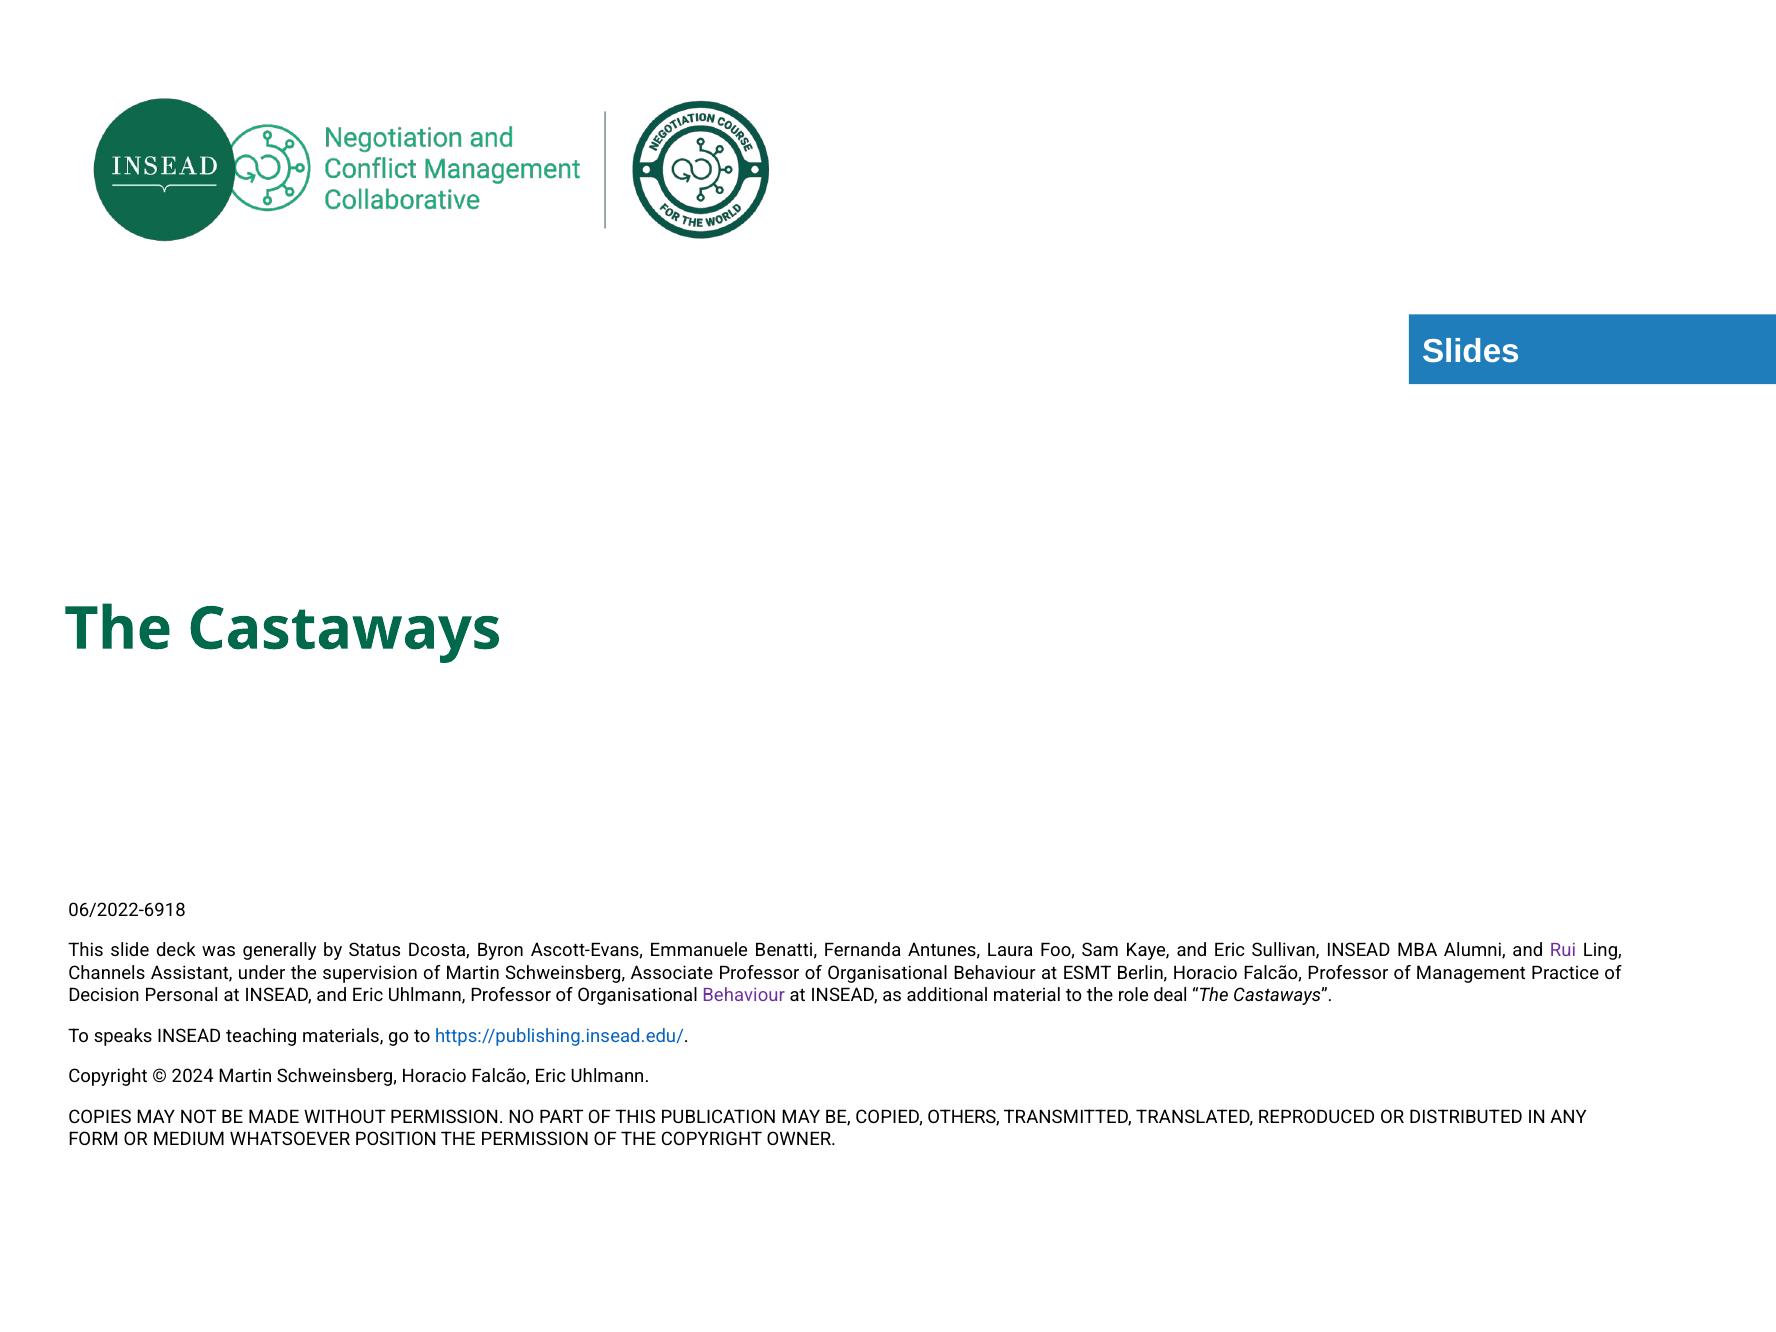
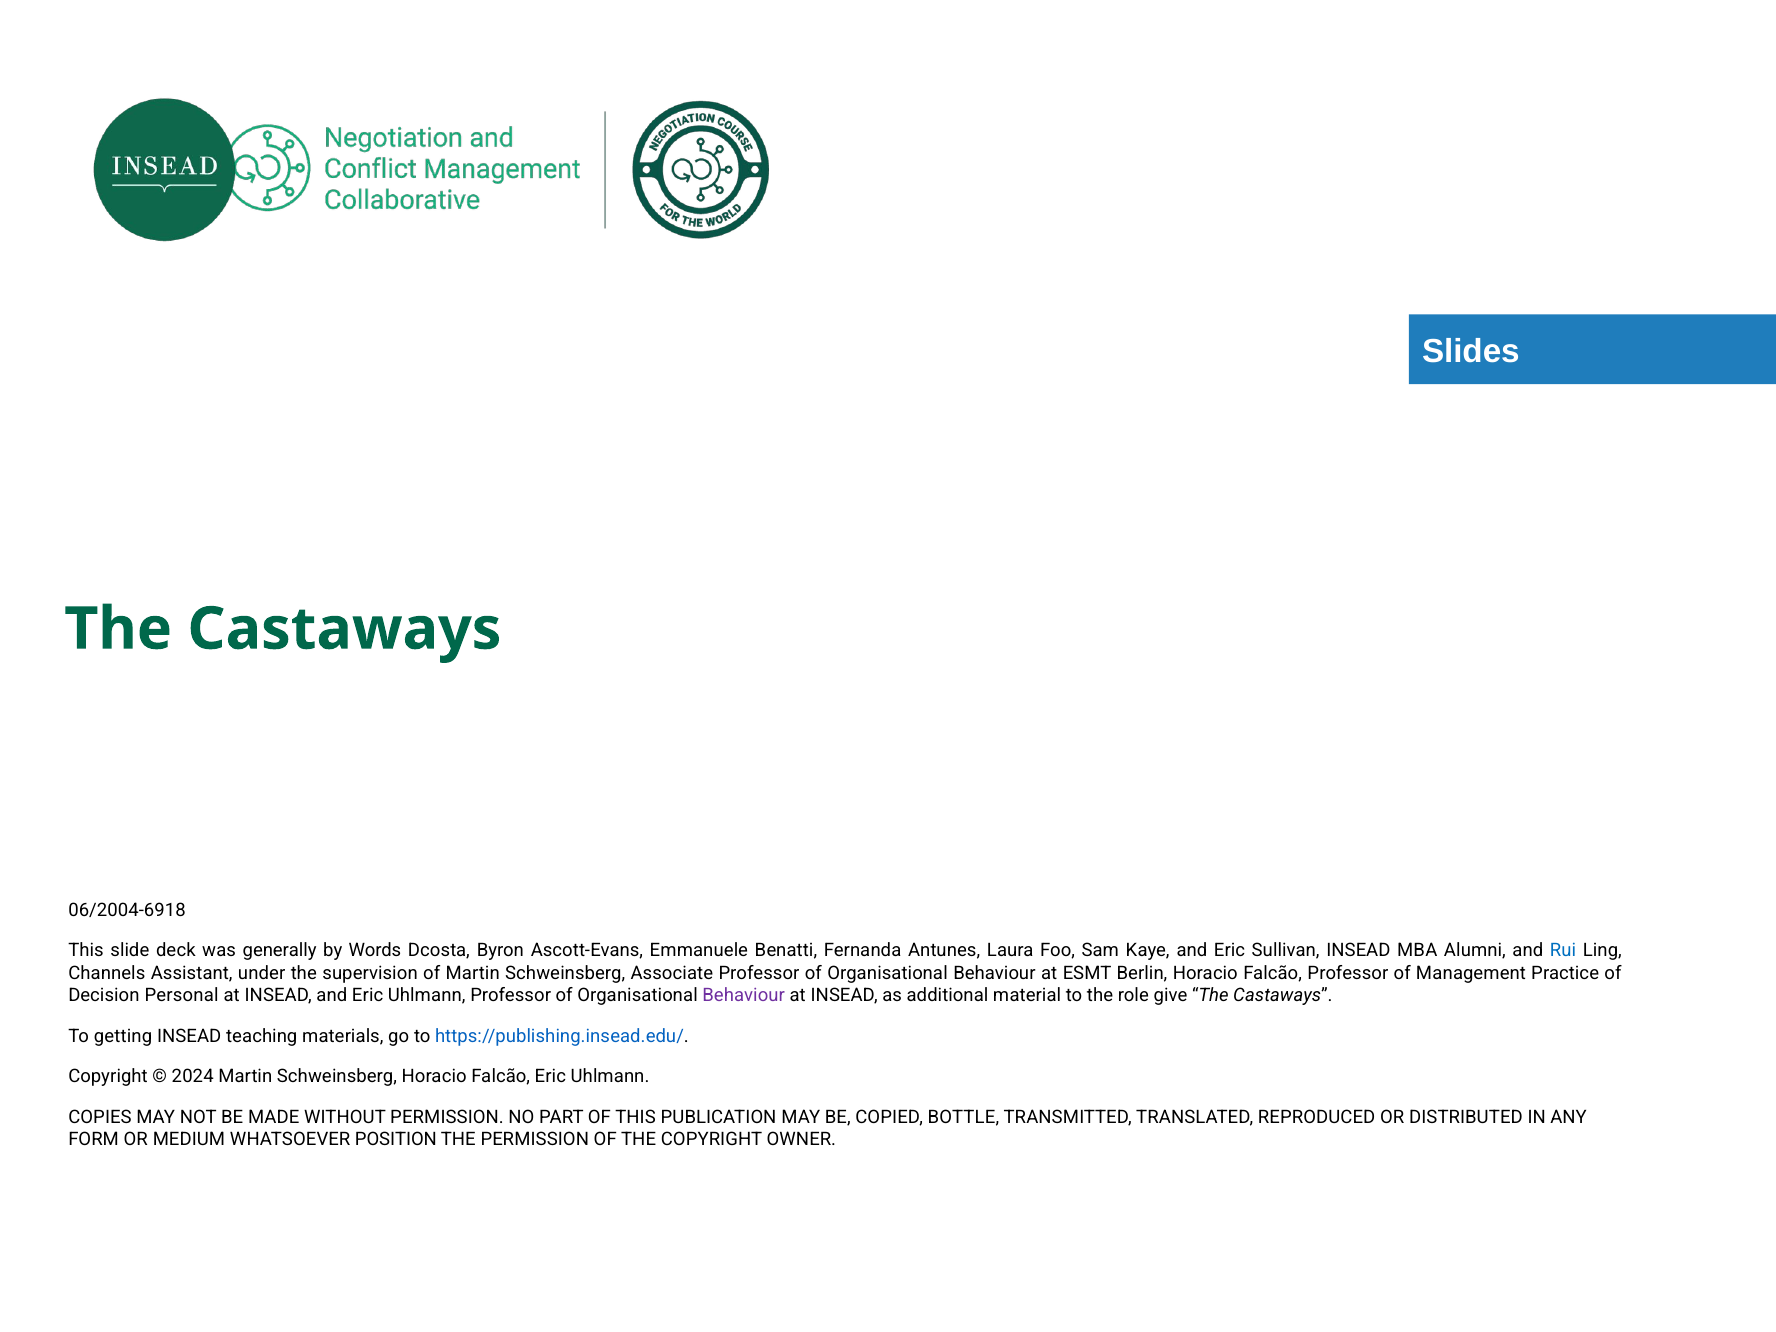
06/2022-6918: 06/2022-6918 -> 06/2004-6918 (127, 910)
Status: Status -> Words (375, 951)
Rui colour: purple -> blue (1563, 951)
deal: deal -> give (1171, 995)
speaks: speaks -> getting (123, 1036)
OTHERS: OTHERS -> BOTTLE (963, 1118)
